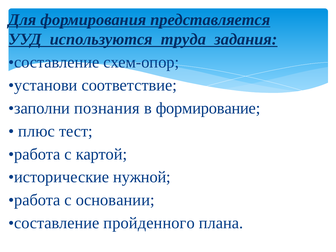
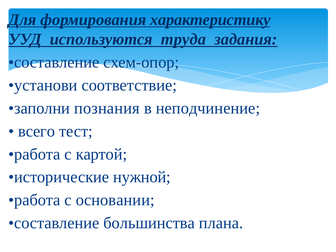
представляется: представляется -> характеристику (210, 20)
формирование: формирование -> неподчинение (208, 108)
плюс: плюс -> всего (37, 131)
пройденного: пройденного -> большинства (149, 223)
